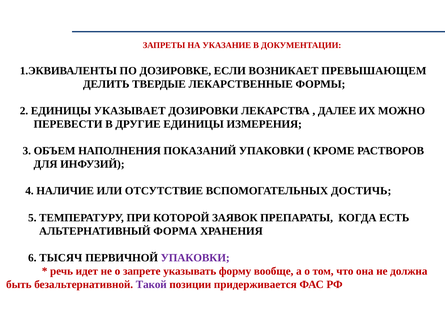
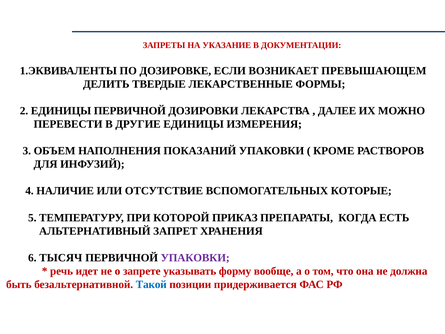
ЕДИНИЦЫ УКАЗЫВАЕТ: УКАЗЫВАЕТ -> ПЕРВИЧНОЙ (130, 111)
ДОСТИЧЬ: ДОСТИЧЬ -> КОТОРЫЕ (361, 191)
ЗАЯВОК: ЗАЯВОК -> ПРИКАЗ (235, 218)
ФОРМА: ФОРМА -> ЗАПРЕТ (175, 231)
Такой colour: purple -> blue (151, 284)
